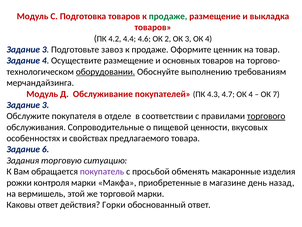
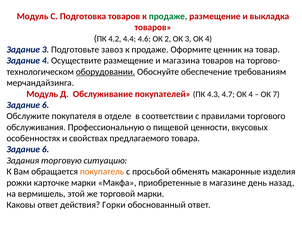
основных: основных -> магазина (181, 61)
выполнению: выполнению -> обеспечение (207, 72)
3: 3 -> 6 (46, 105)
торгового underline: present -> none (266, 116)
Сопроводительные: Сопроводительные -> Профессиональную (106, 127)
покупатель colour: purple -> orange (102, 171)
контроля: контроля -> карточке (51, 182)
